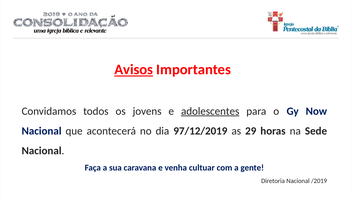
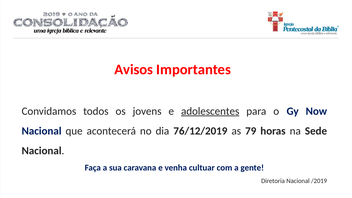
Avisos underline: present -> none (134, 70)
97/12/2019: 97/12/2019 -> 76/12/2019 (200, 131)
29: 29 -> 79 (251, 131)
